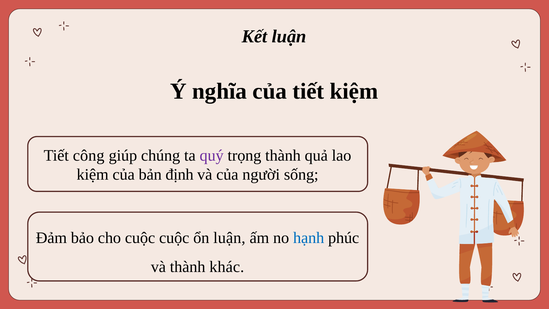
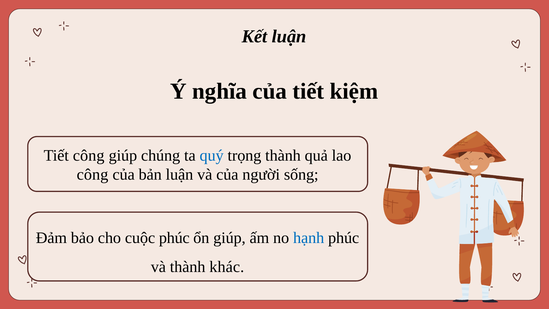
quý colour: purple -> blue (212, 155)
kiệm: kiệm -> công (92, 175)
bản định: định -> luận (179, 175)
cuộc cuộc: cuộc -> phúc (174, 238)
ổn luận: luận -> giúp (229, 238)
